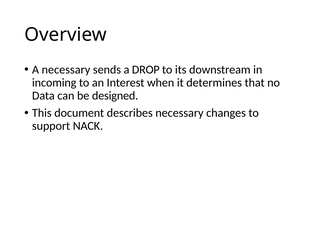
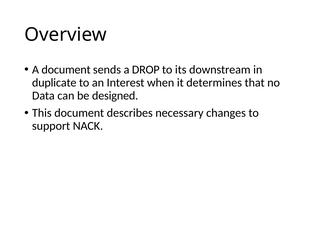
A necessary: necessary -> document (66, 70)
incoming: incoming -> duplicate (54, 83)
